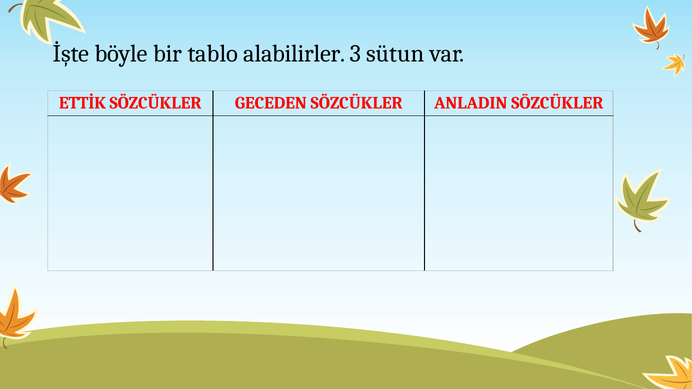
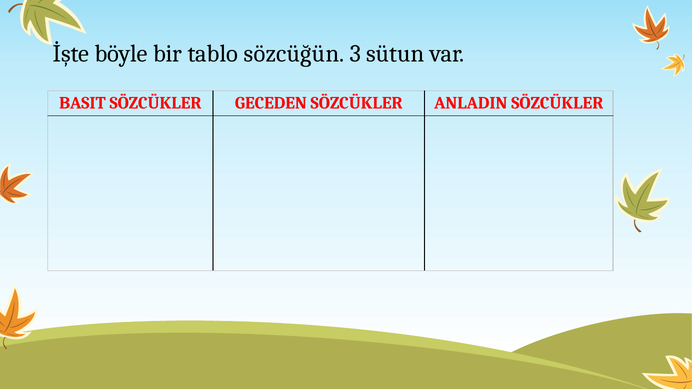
alabilirler: alabilirler -> sözcüğün (294, 54)
ETTİK: ETTİK -> BASIT (82, 103)
